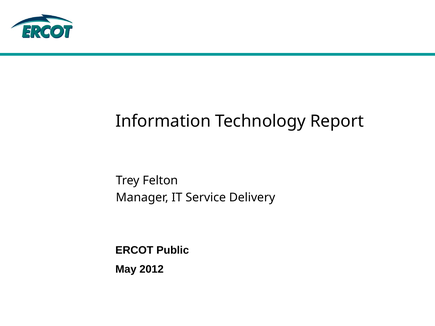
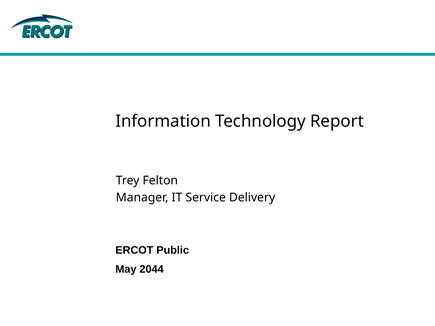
2012: 2012 -> 2044 (152, 270)
